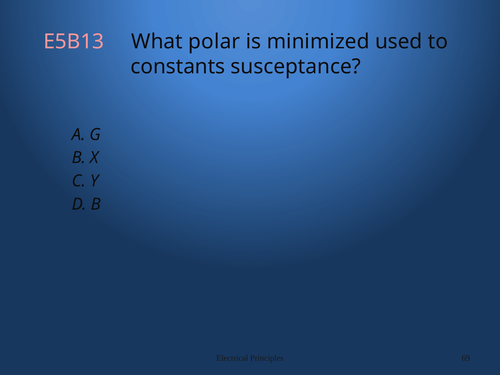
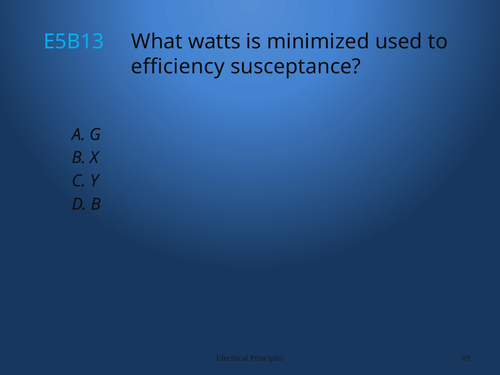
E5B13 colour: pink -> light blue (74, 42)
polar: polar -> watts (214, 42)
constants: constants -> efficiency (178, 67)
